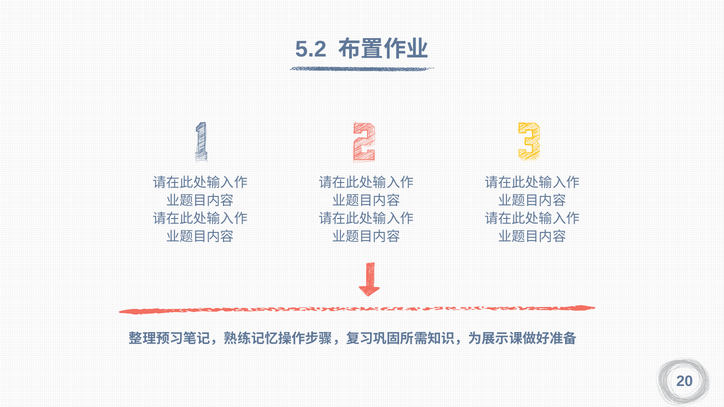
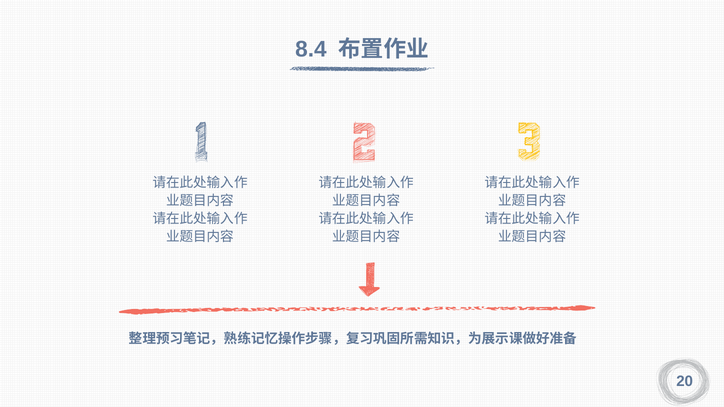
5.2: 5.2 -> 8.4 (311, 50)
